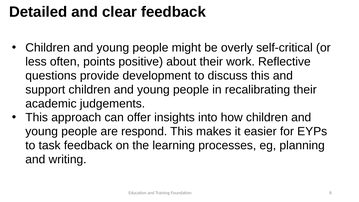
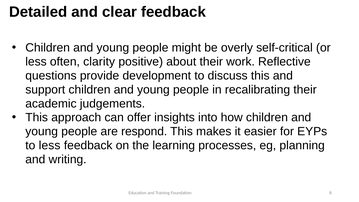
points: points -> clarity (99, 62)
to task: task -> less (50, 145)
